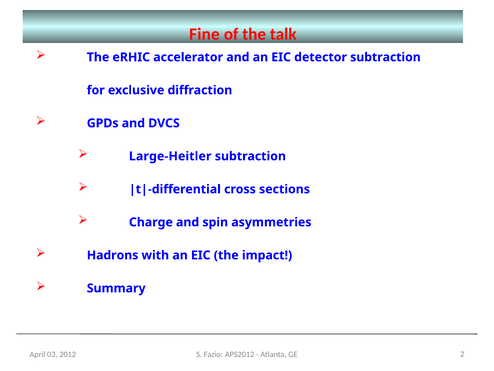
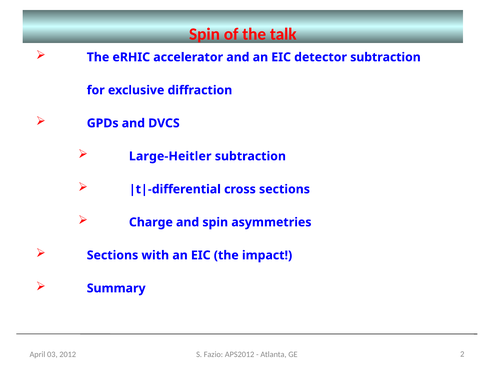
Fine: Fine -> Spin (204, 34)
Hadrons: Hadrons -> Sections (113, 255)
